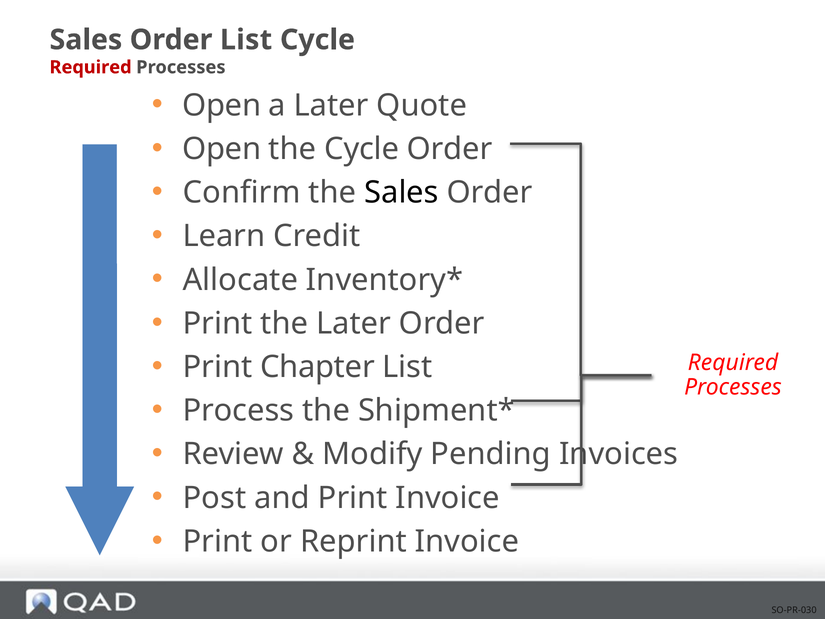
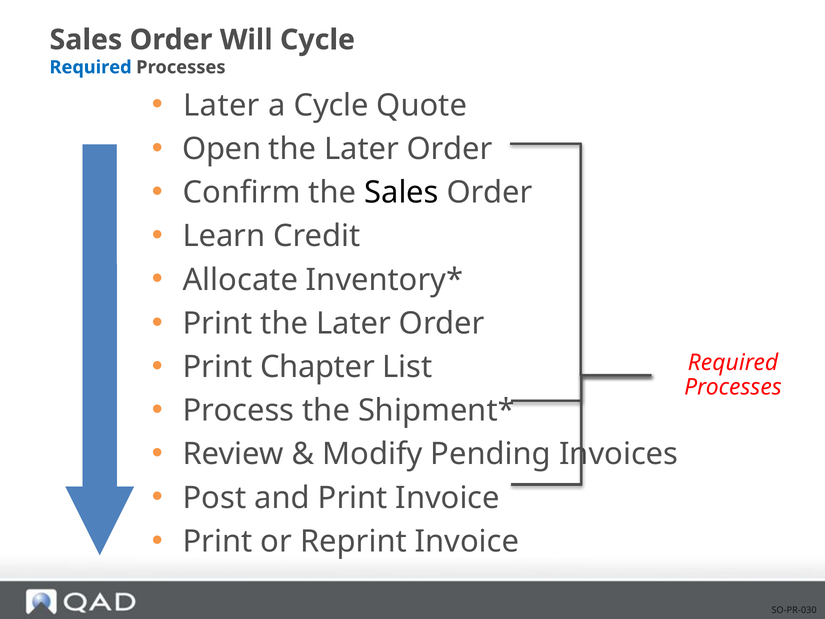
Order List: List -> Will (246, 40)
Required colour: red -> blue (91, 67)
Open: Open -> Later (221, 105)
a Later: Later -> Cycle (331, 105)
Cycle: Cycle -> Later (362, 149)
